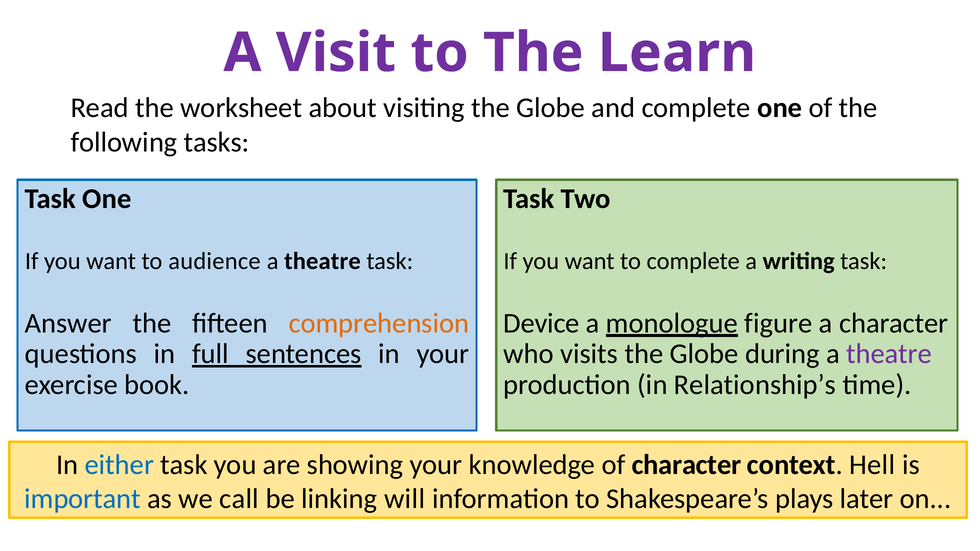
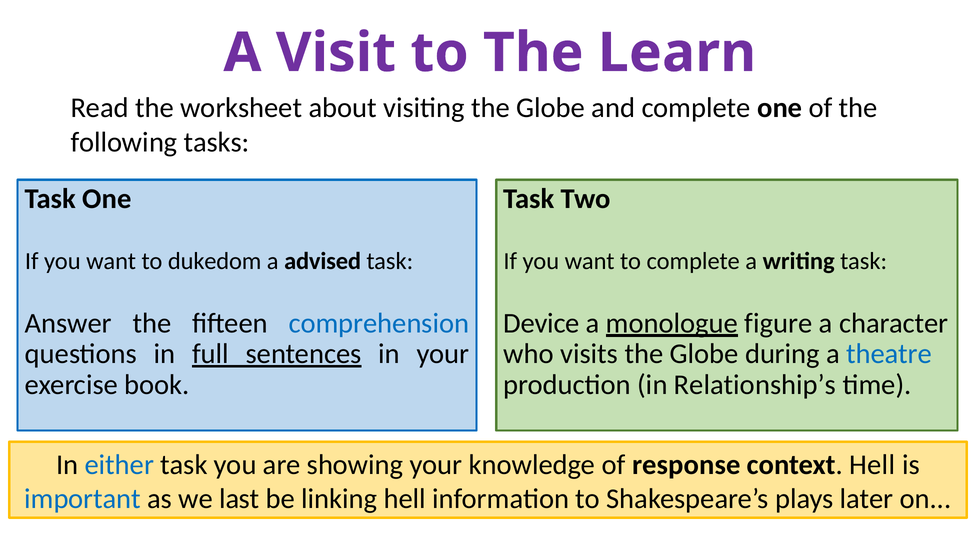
audience: audience -> dukedom (215, 261)
theatre: theatre -> advised (323, 261)
comprehension colour: orange -> blue (379, 323)
theatre colour: purple -> blue (889, 354)
of character: character -> response (686, 465)
call: call -> last (239, 499)
linking will: will -> hell (405, 499)
